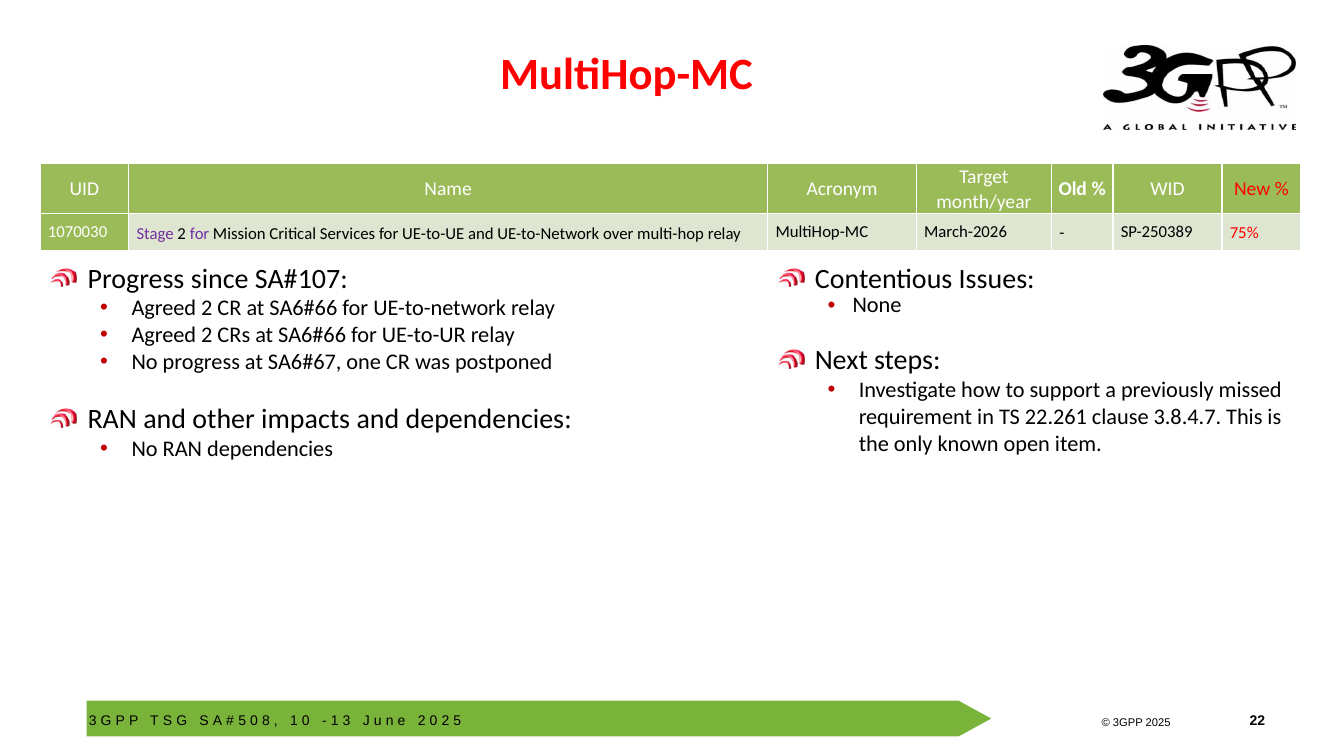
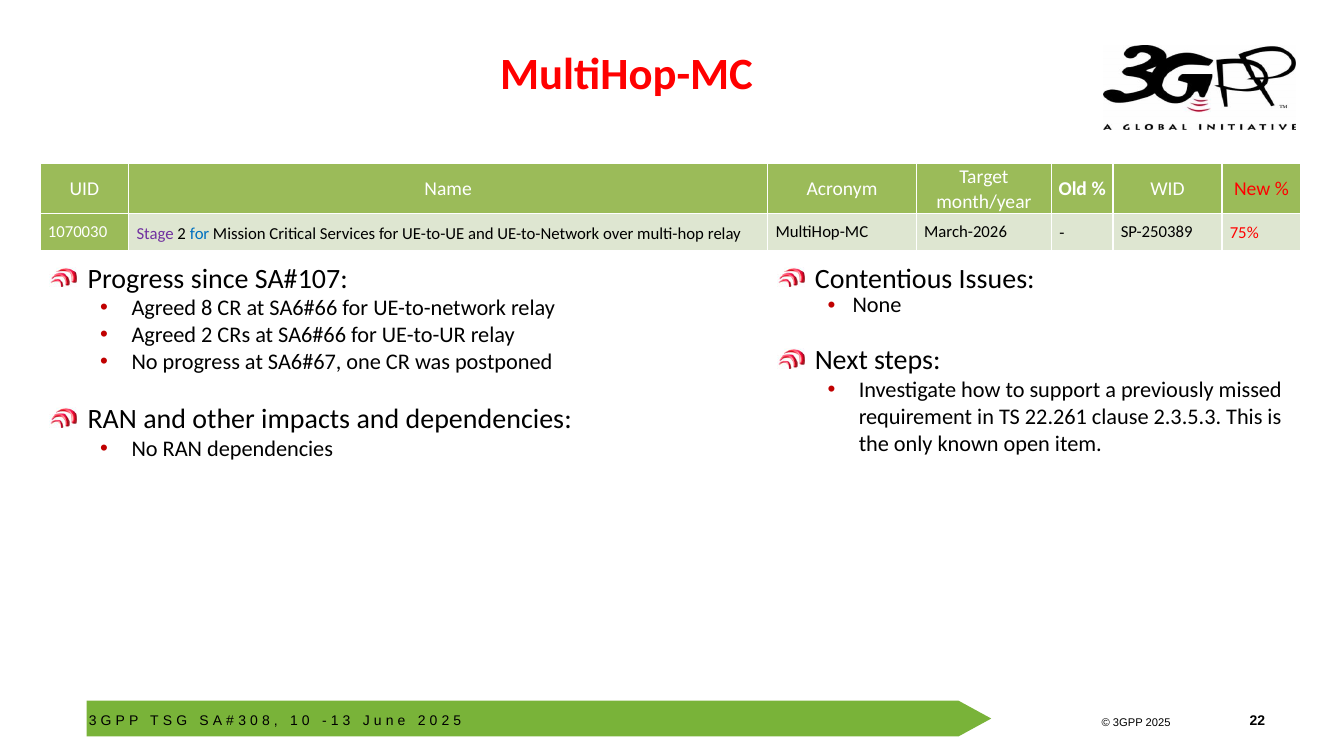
for colour: purple -> blue (200, 234)
2: 2 -> 8 (207, 309)
3.8.4.7: 3.8.4.7 -> 2.3.5.3 (1187, 417)
5: 5 -> 3 (242, 721)
